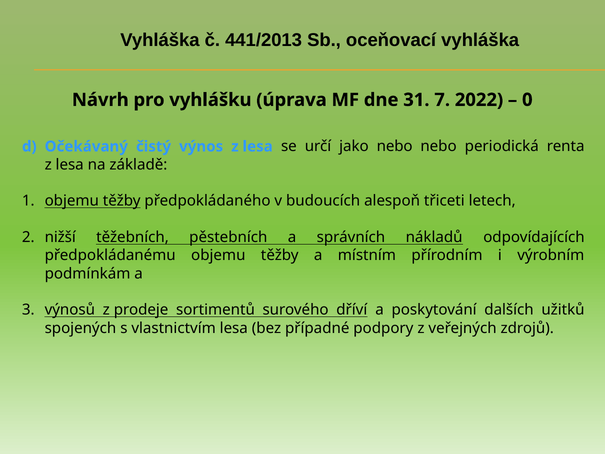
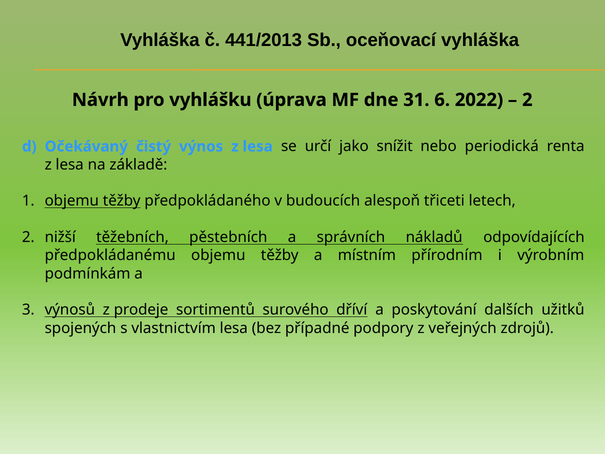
7: 7 -> 6 (442, 100)
0: 0 -> 2 (527, 100)
jako nebo: nebo -> snížit (395, 146)
